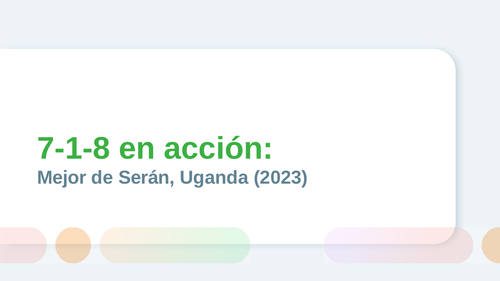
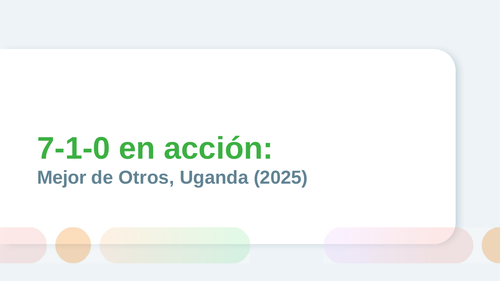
7-1-8: 7-1-8 -> 7-1-0 (74, 149)
Serán: Serán -> Otros (146, 178)
2023: 2023 -> 2025 (281, 178)
